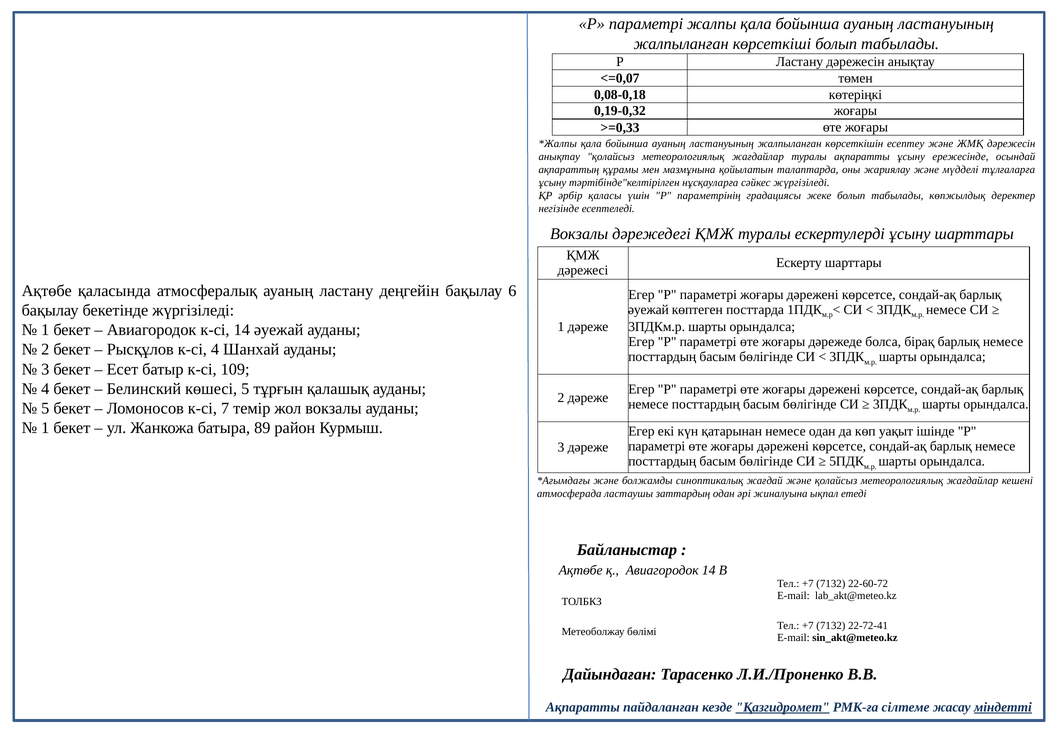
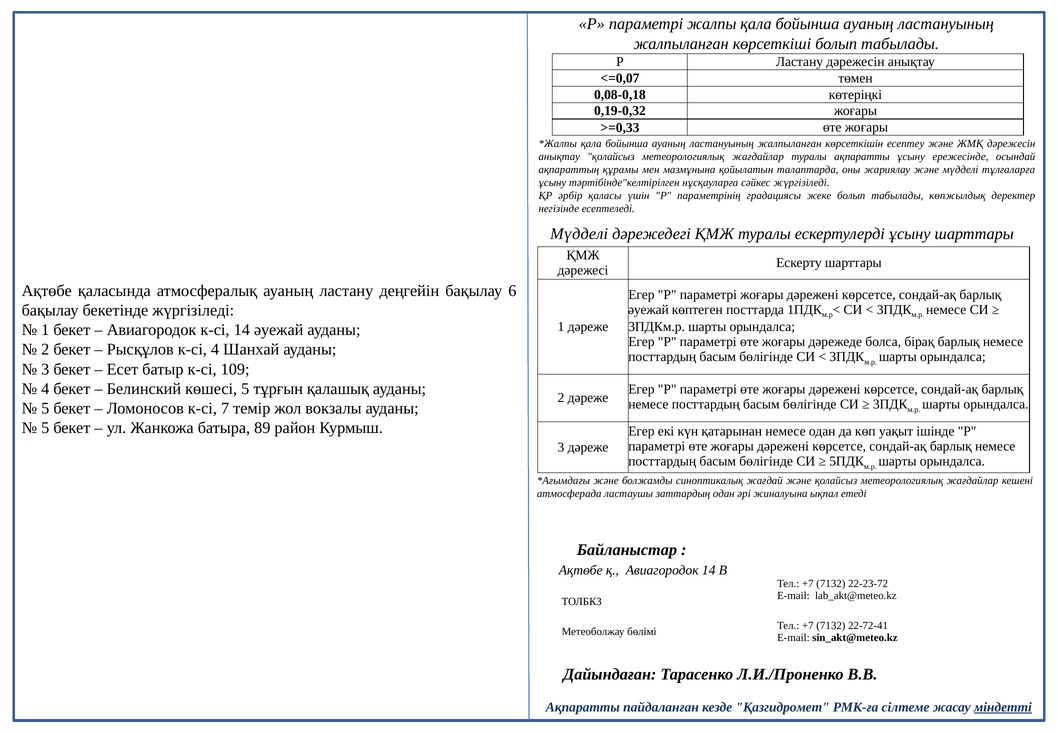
Вокзалы: Вокзалы -> Мүдделі (579, 234)
1: 1 -> 5 (45, 427)
22-60-72: 22-60-72 -> 22-23-72 (868, 583)
Қазгидромет underline: present -> none (783, 707)
